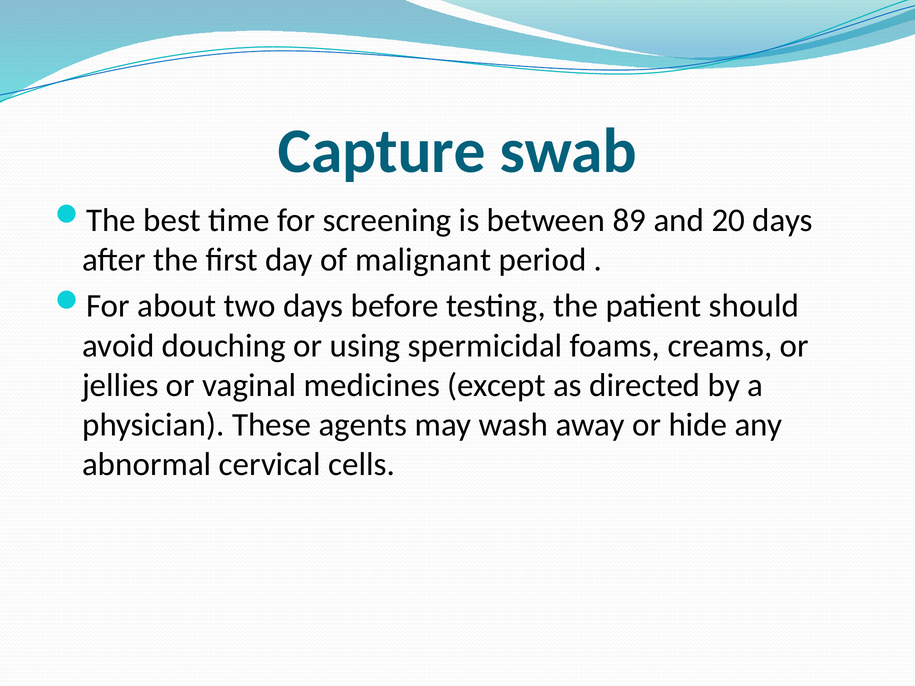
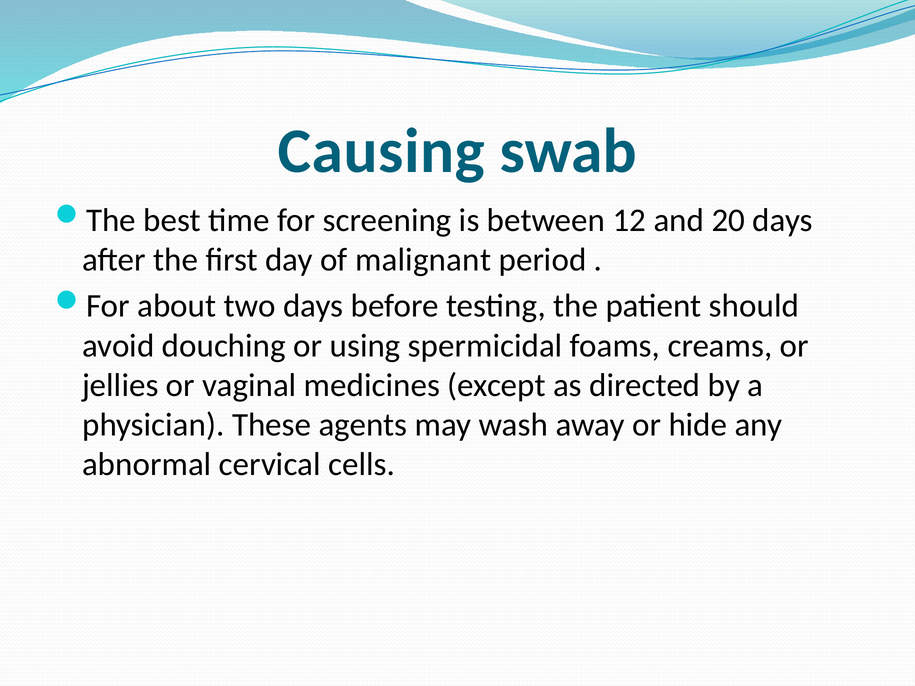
Capture: Capture -> Causing (381, 151)
89: 89 -> 12 (629, 220)
